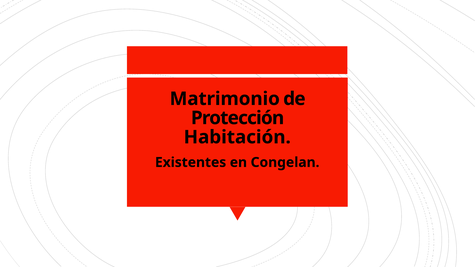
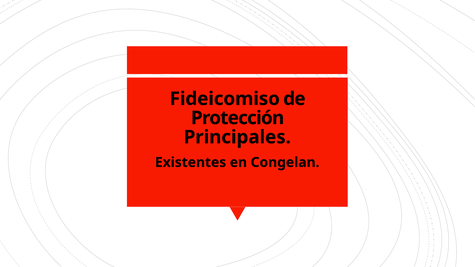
Matrimonio: Matrimonio -> Fideicomiso (225, 99)
Habitación: Habitación -> Principales (237, 137)
